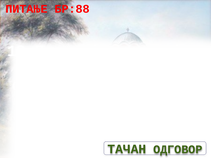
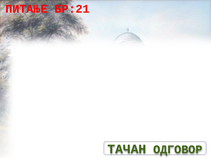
БР:88: БР:88 -> БР:21 (72, 9)
